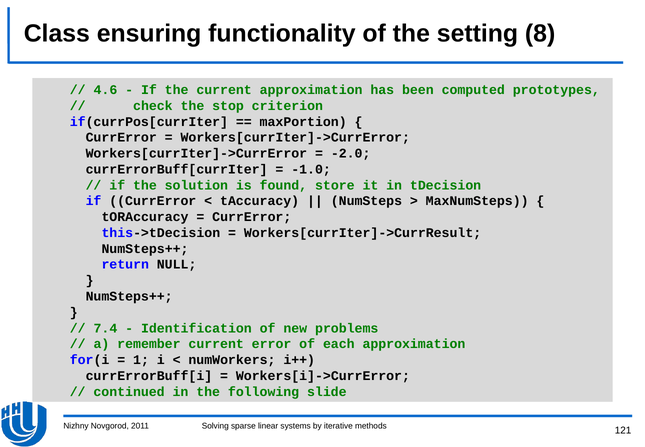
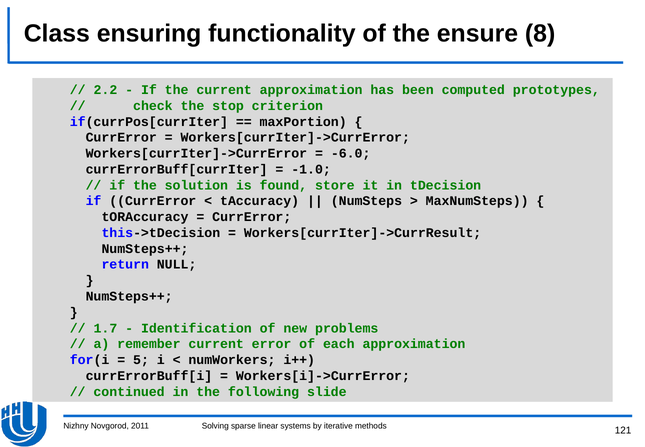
setting: setting -> ensure (477, 34)
4.6: 4.6 -> 2.2 (105, 90)
-2.0: -2.0 -> -6.0 (351, 153)
7.4: 7.4 -> 1.7 (105, 328)
1: 1 -> 5 (141, 360)
